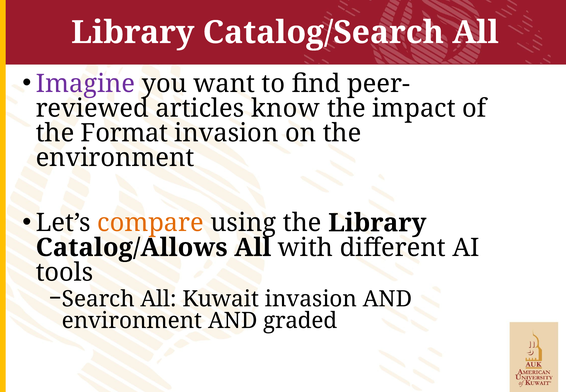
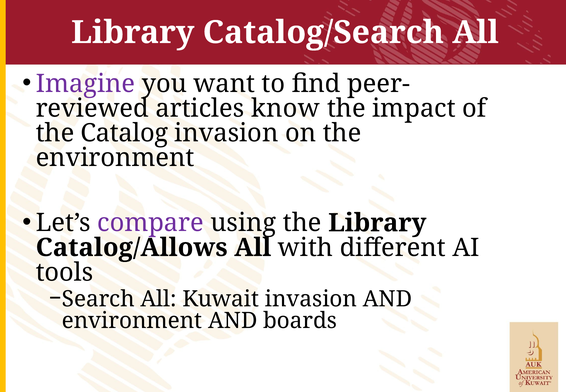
Format: Format -> Catalog (124, 133)
compare colour: orange -> purple (151, 223)
graded: graded -> boards (300, 321)
